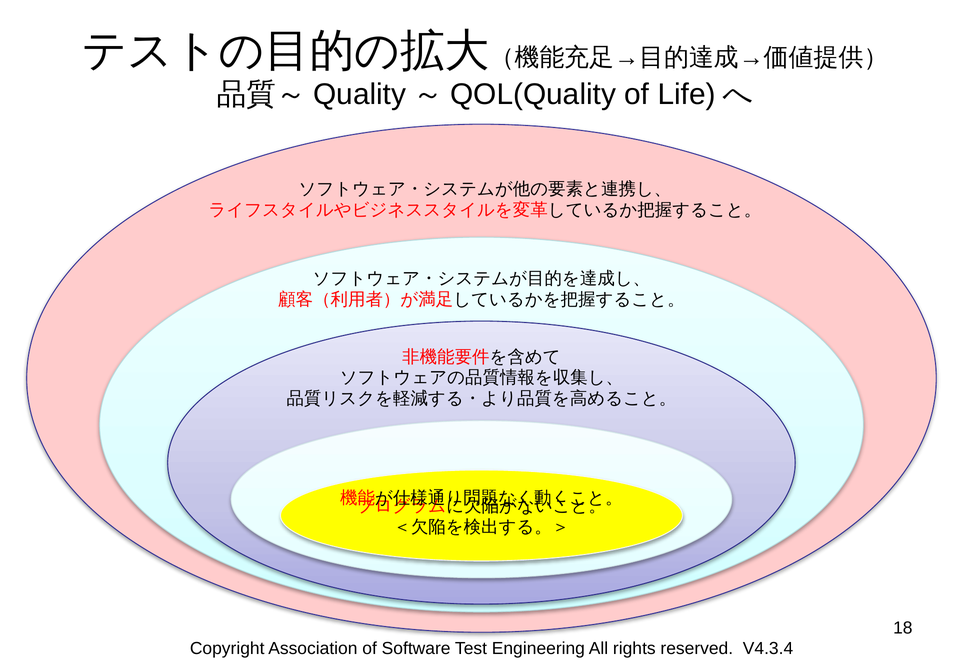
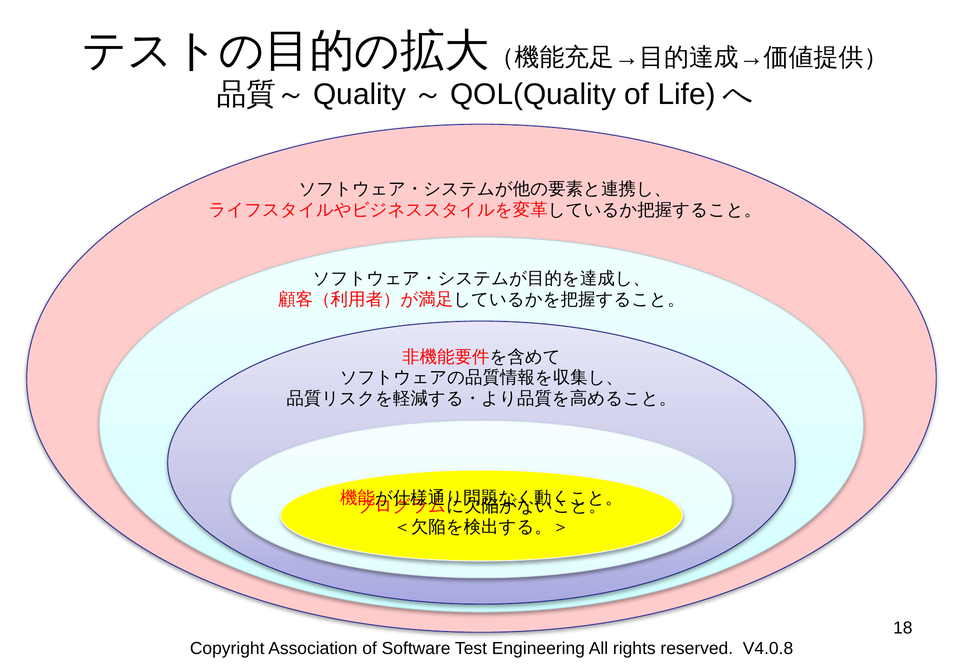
V4.3.4: V4.3.4 -> V4.0.8 (768, 648)
